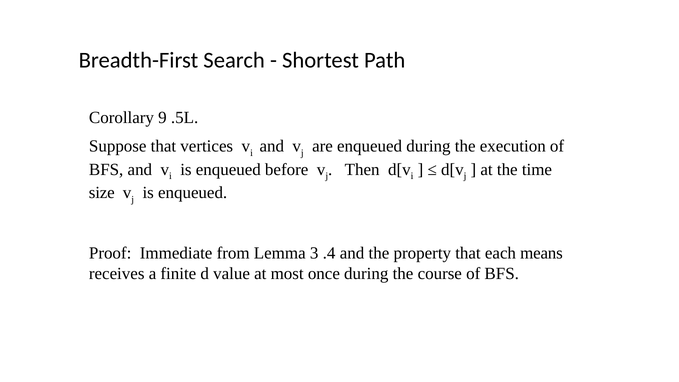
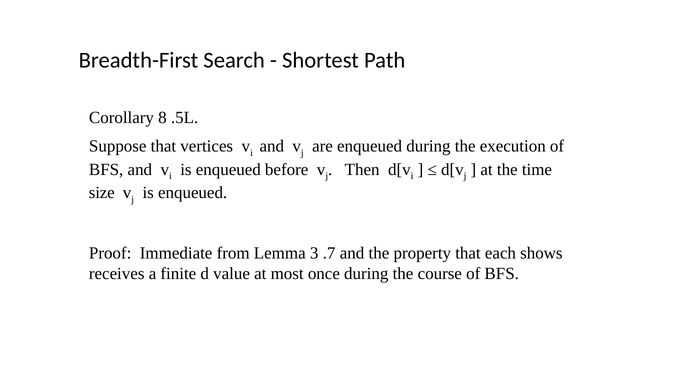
9: 9 -> 8 (162, 117)
.4: .4 -> .7 (329, 253)
means: means -> shows (541, 253)
